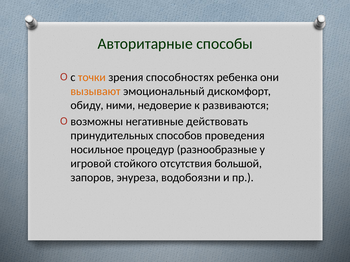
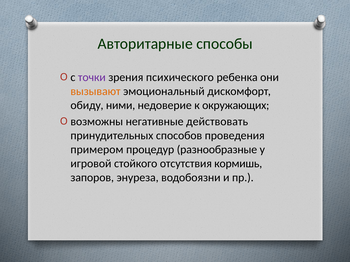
точки colour: orange -> purple (92, 77)
способностях: способностях -> психического (180, 77)
развиваются: развиваются -> окружающих (236, 105)
носильное: носильное -> примером (97, 150)
большой: большой -> кормишь (238, 164)
